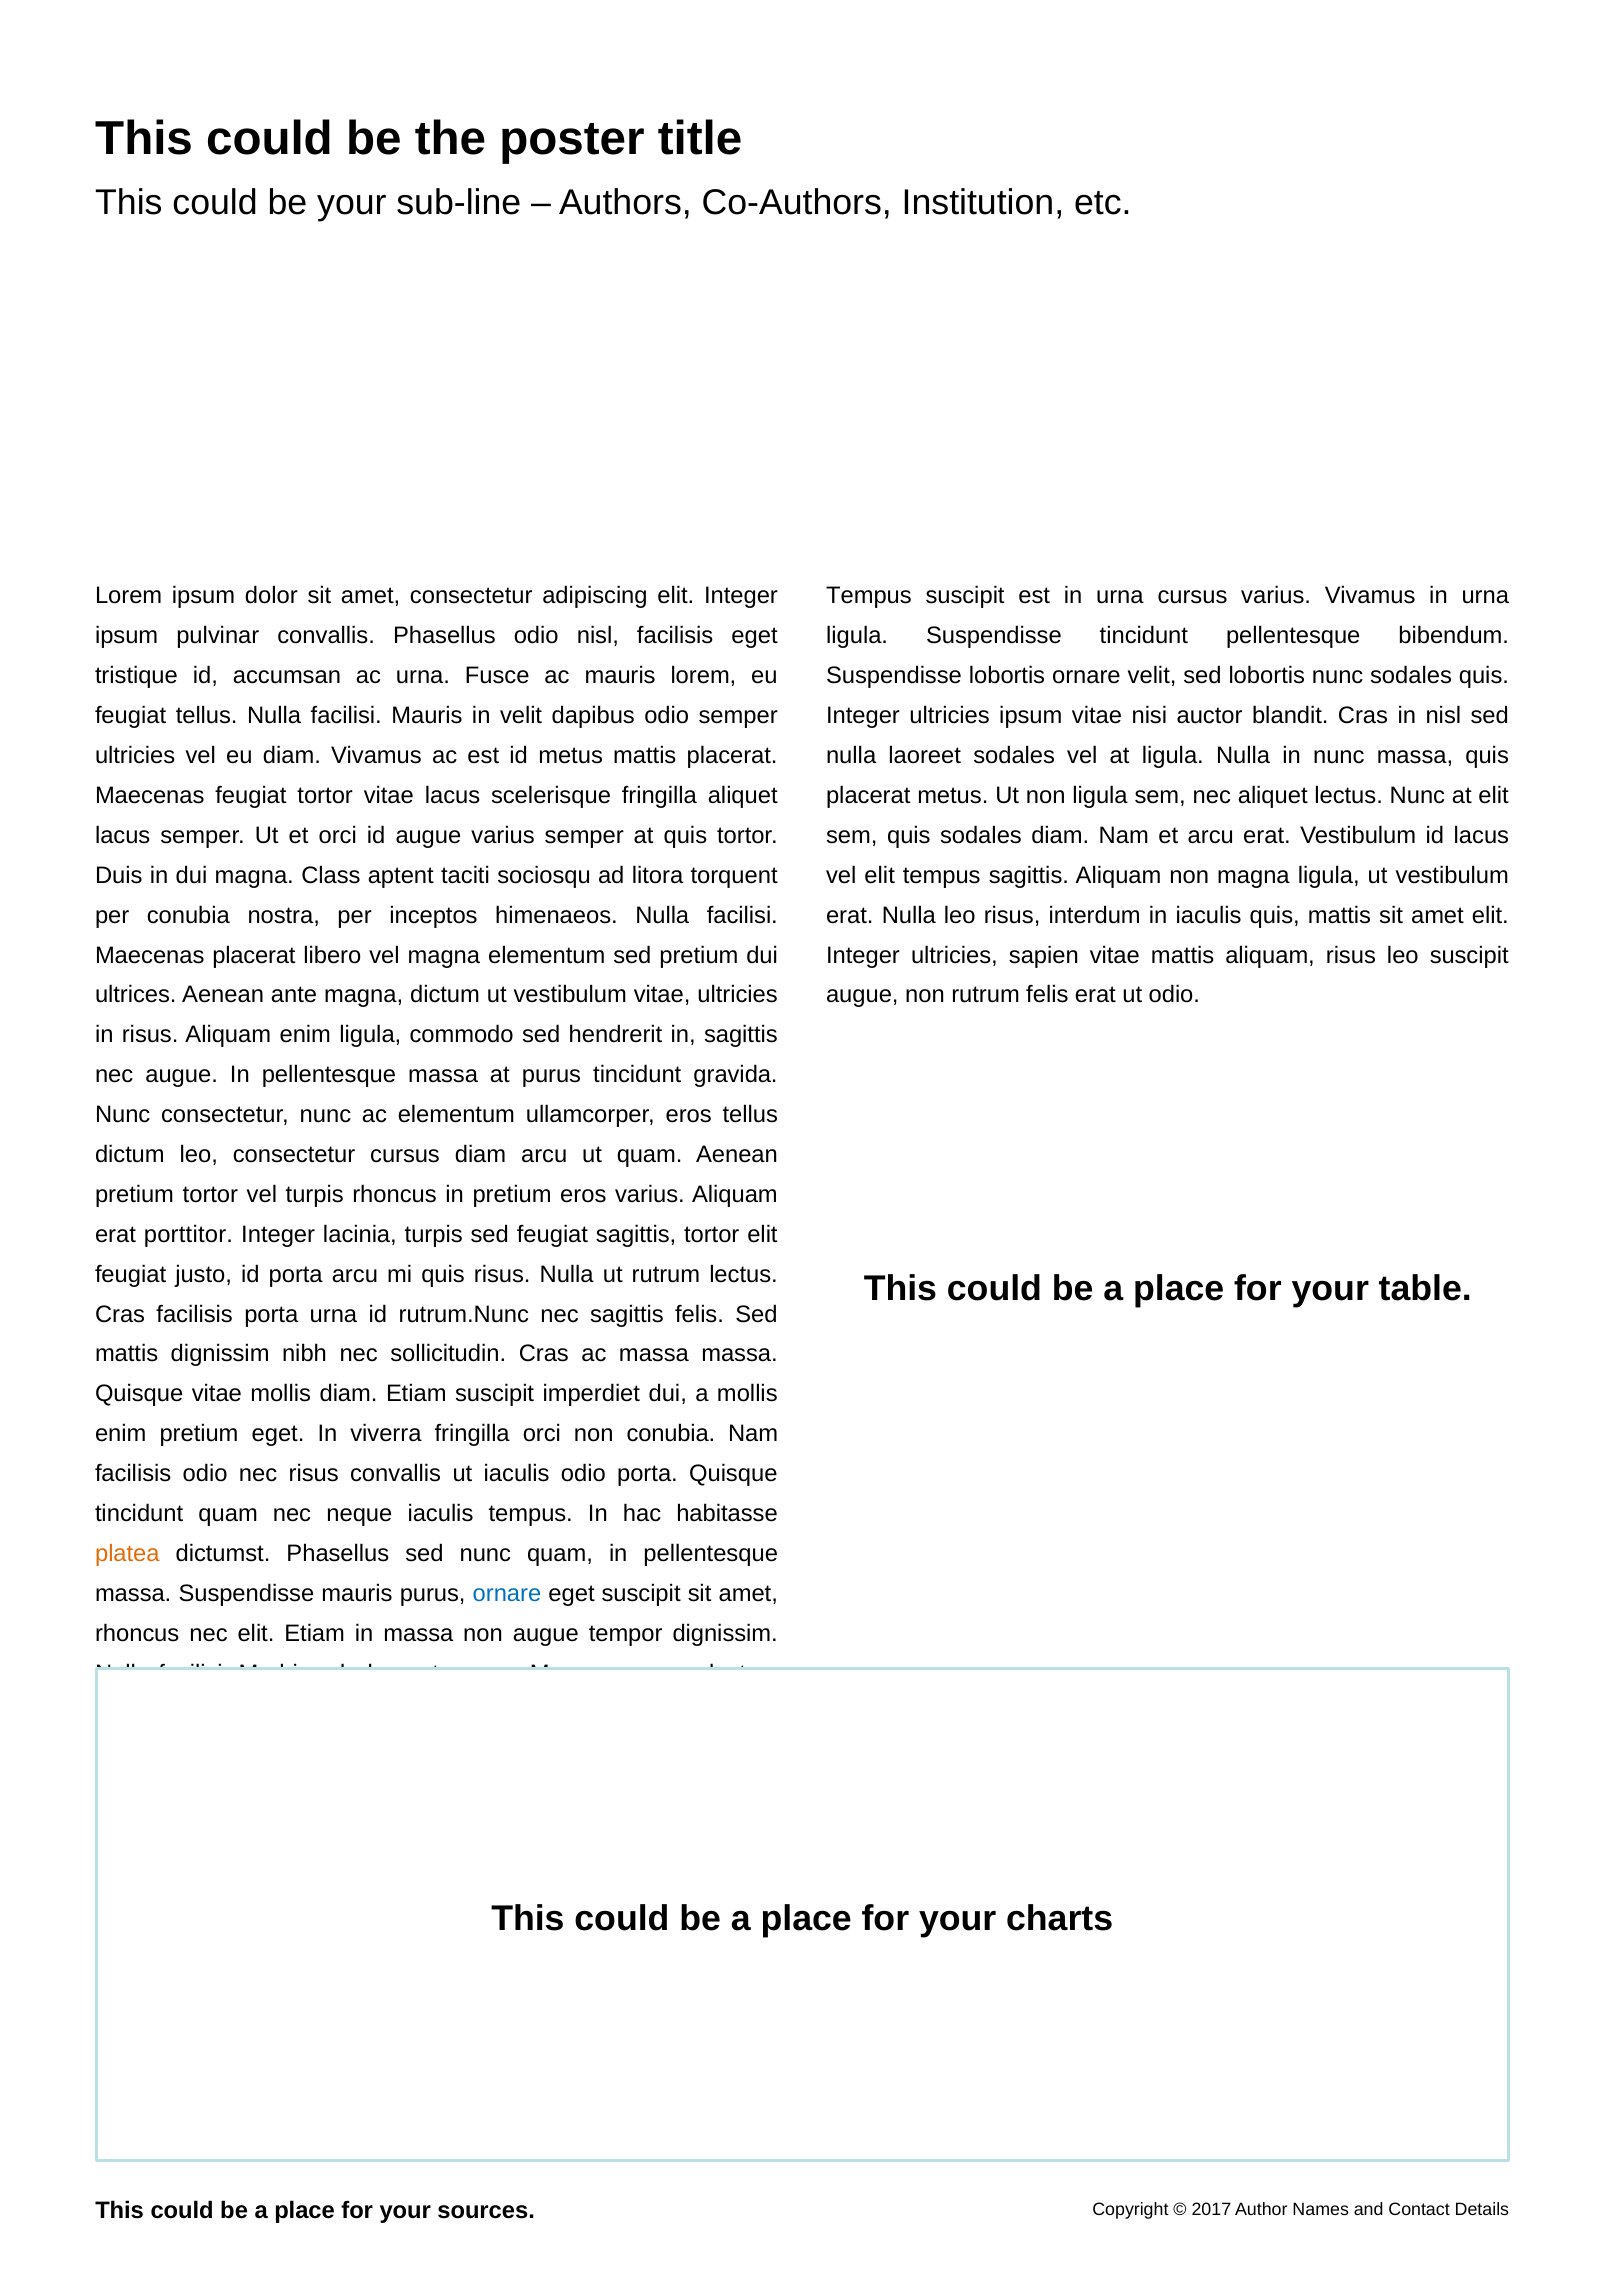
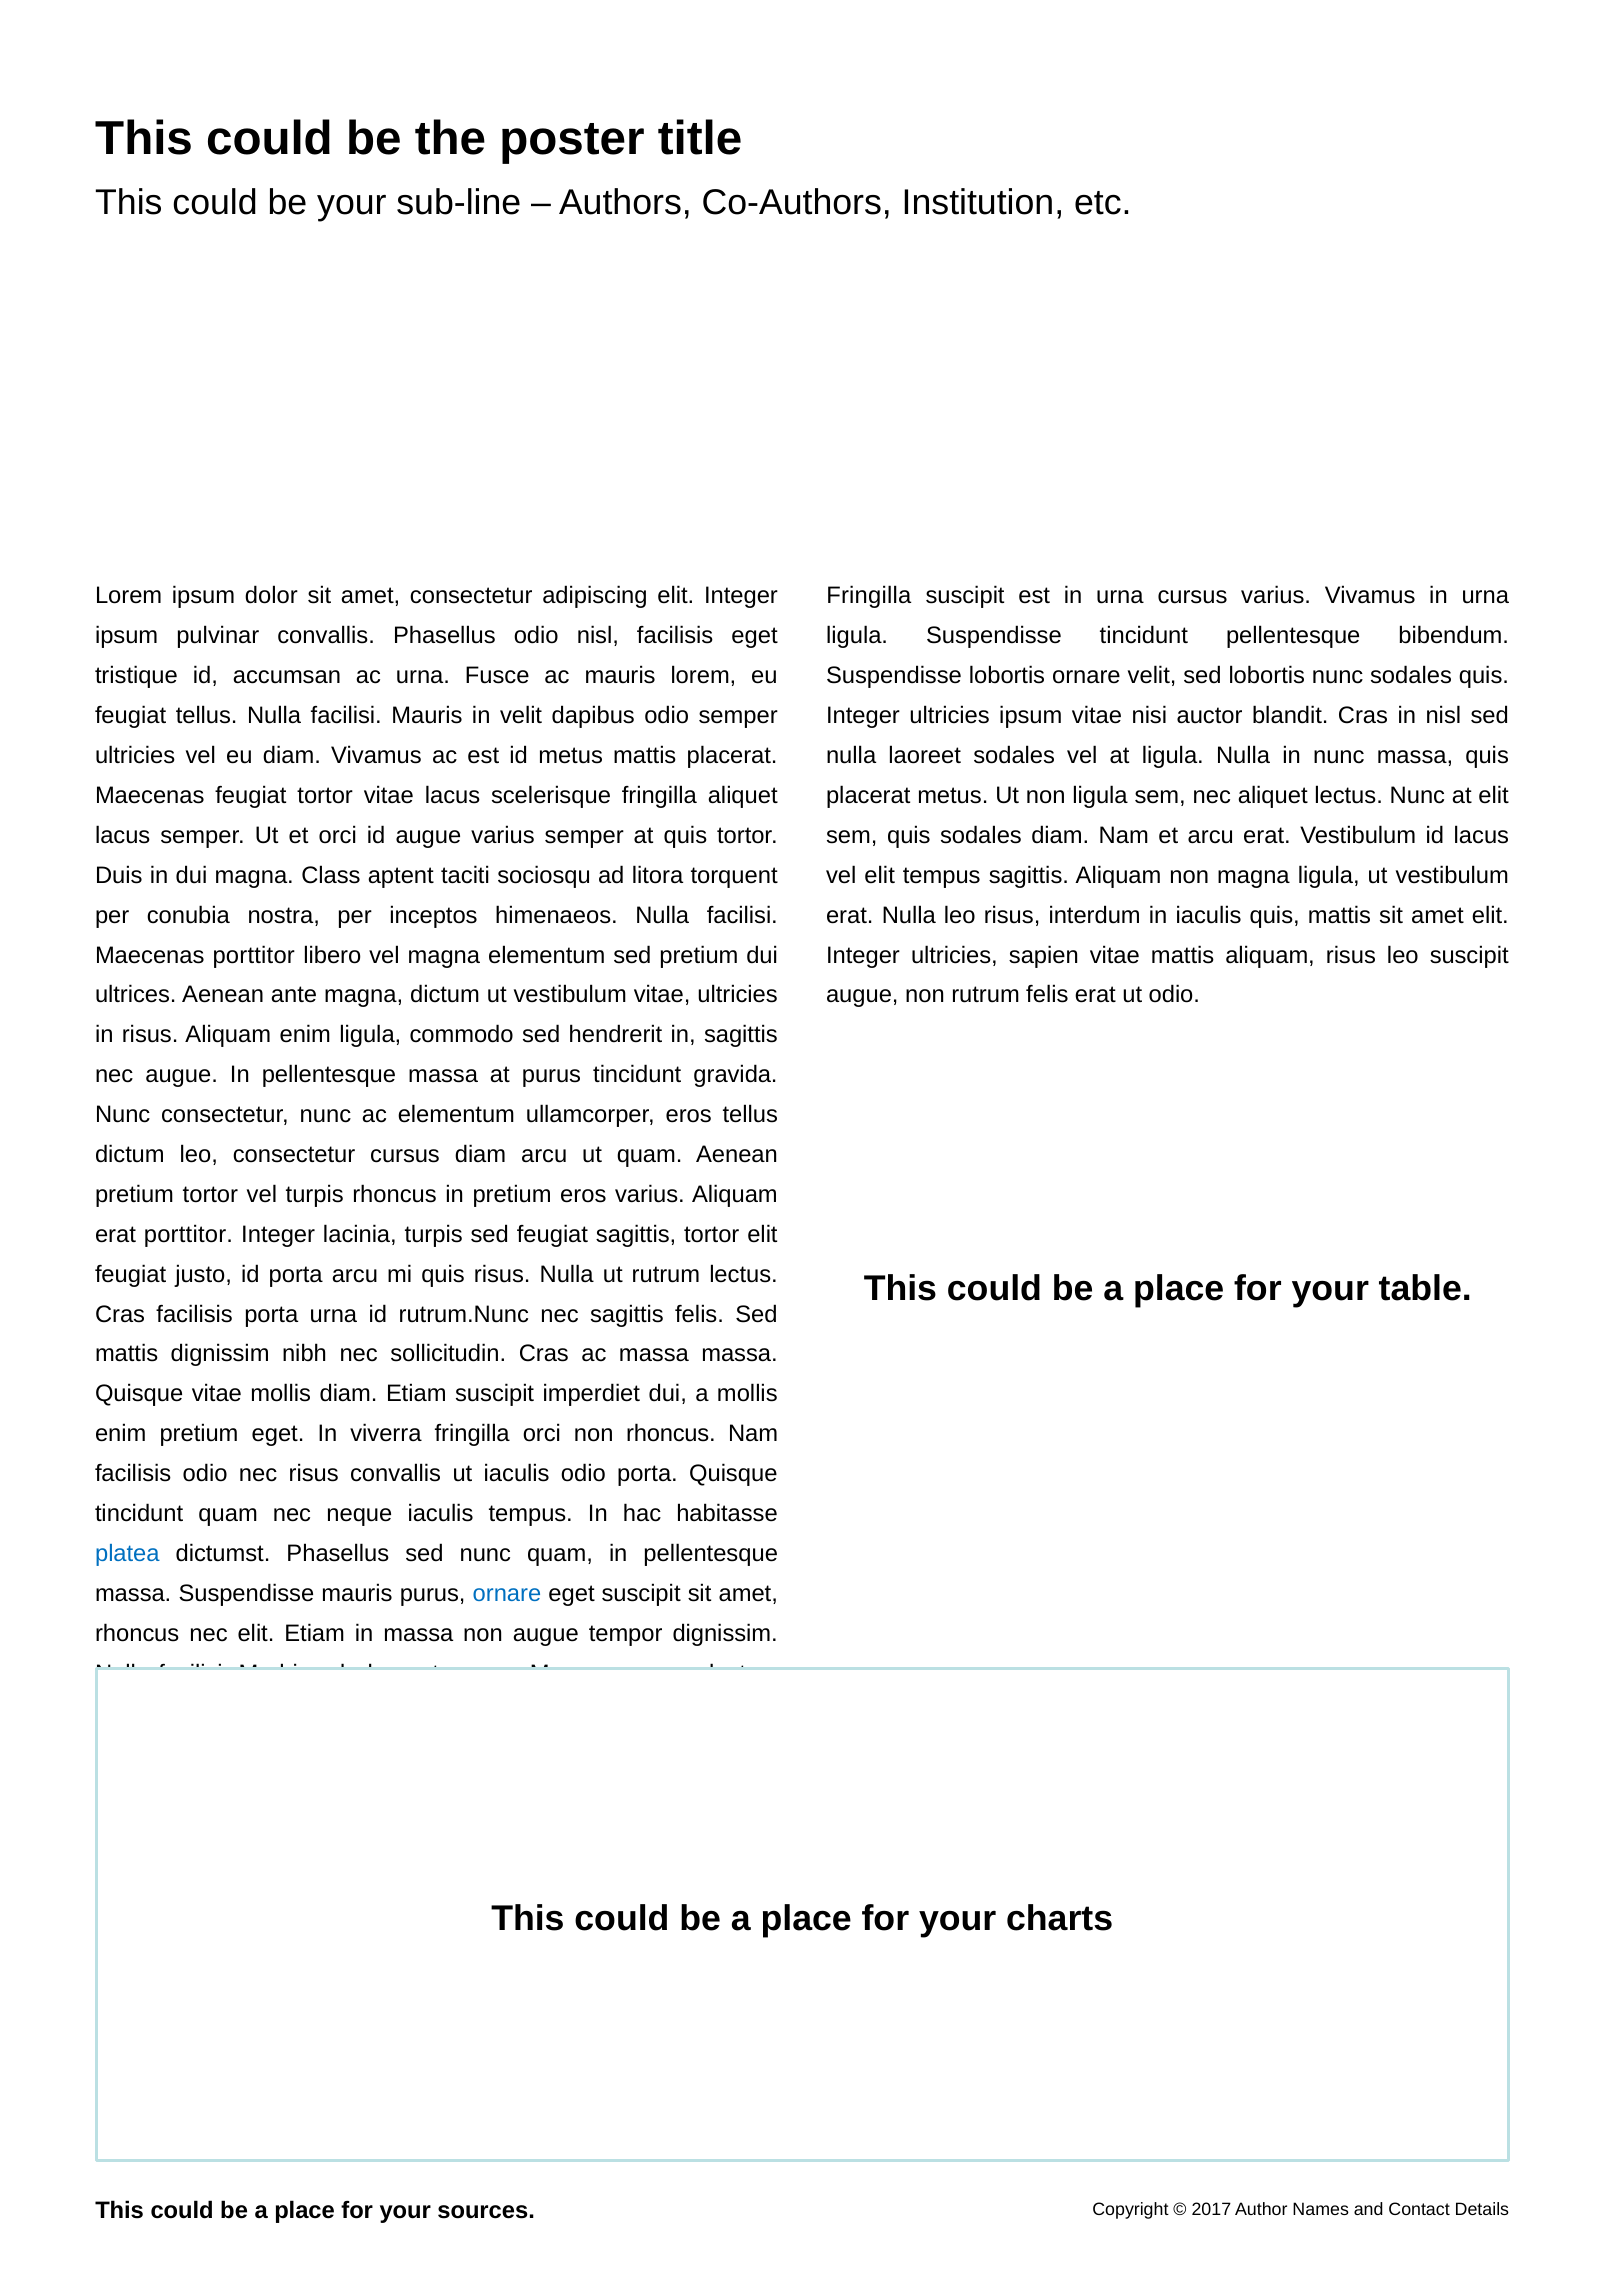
Tempus: Tempus -> Fringilla (869, 596)
Maecenas placerat: placerat -> porttitor (254, 955)
non conubia: conubia -> rhoncus (671, 1434)
platea colour: orange -> blue (127, 1553)
